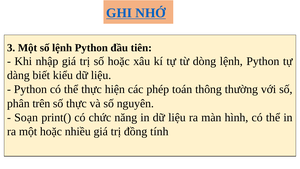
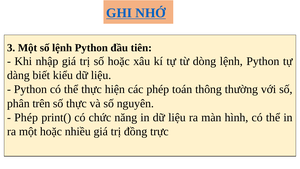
Soạn: Soạn -> Phép (26, 117)
tính: tính -> trực (159, 131)
